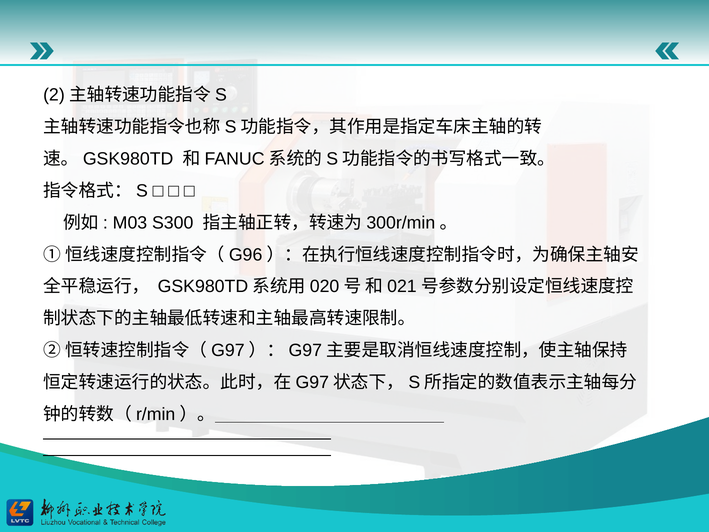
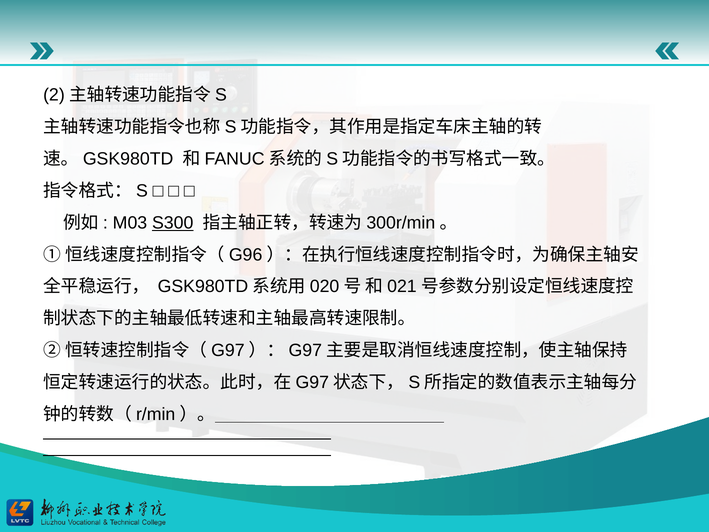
S300 underline: none -> present (173, 223)
